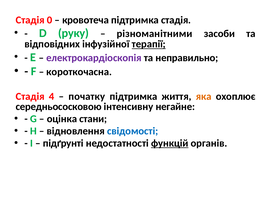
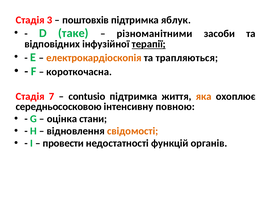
0: 0 -> 3 (50, 20)
кровотеча: кровотеча -> поштовхів (86, 20)
підтримка стадія: стадія -> яблук (176, 20)
руку: руку -> таке (73, 33)
електрокардіоскопія colour: purple -> orange (94, 58)
неправильно: неправильно -> трапляються (187, 58)
4: 4 -> 7 (52, 97)
початку: початку -> contusio (87, 97)
негайне: негайне -> повною (175, 107)
свідомості colour: blue -> orange (133, 131)
підґрунті: підґрунті -> провести (63, 143)
функцій underline: present -> none (170, 143)
